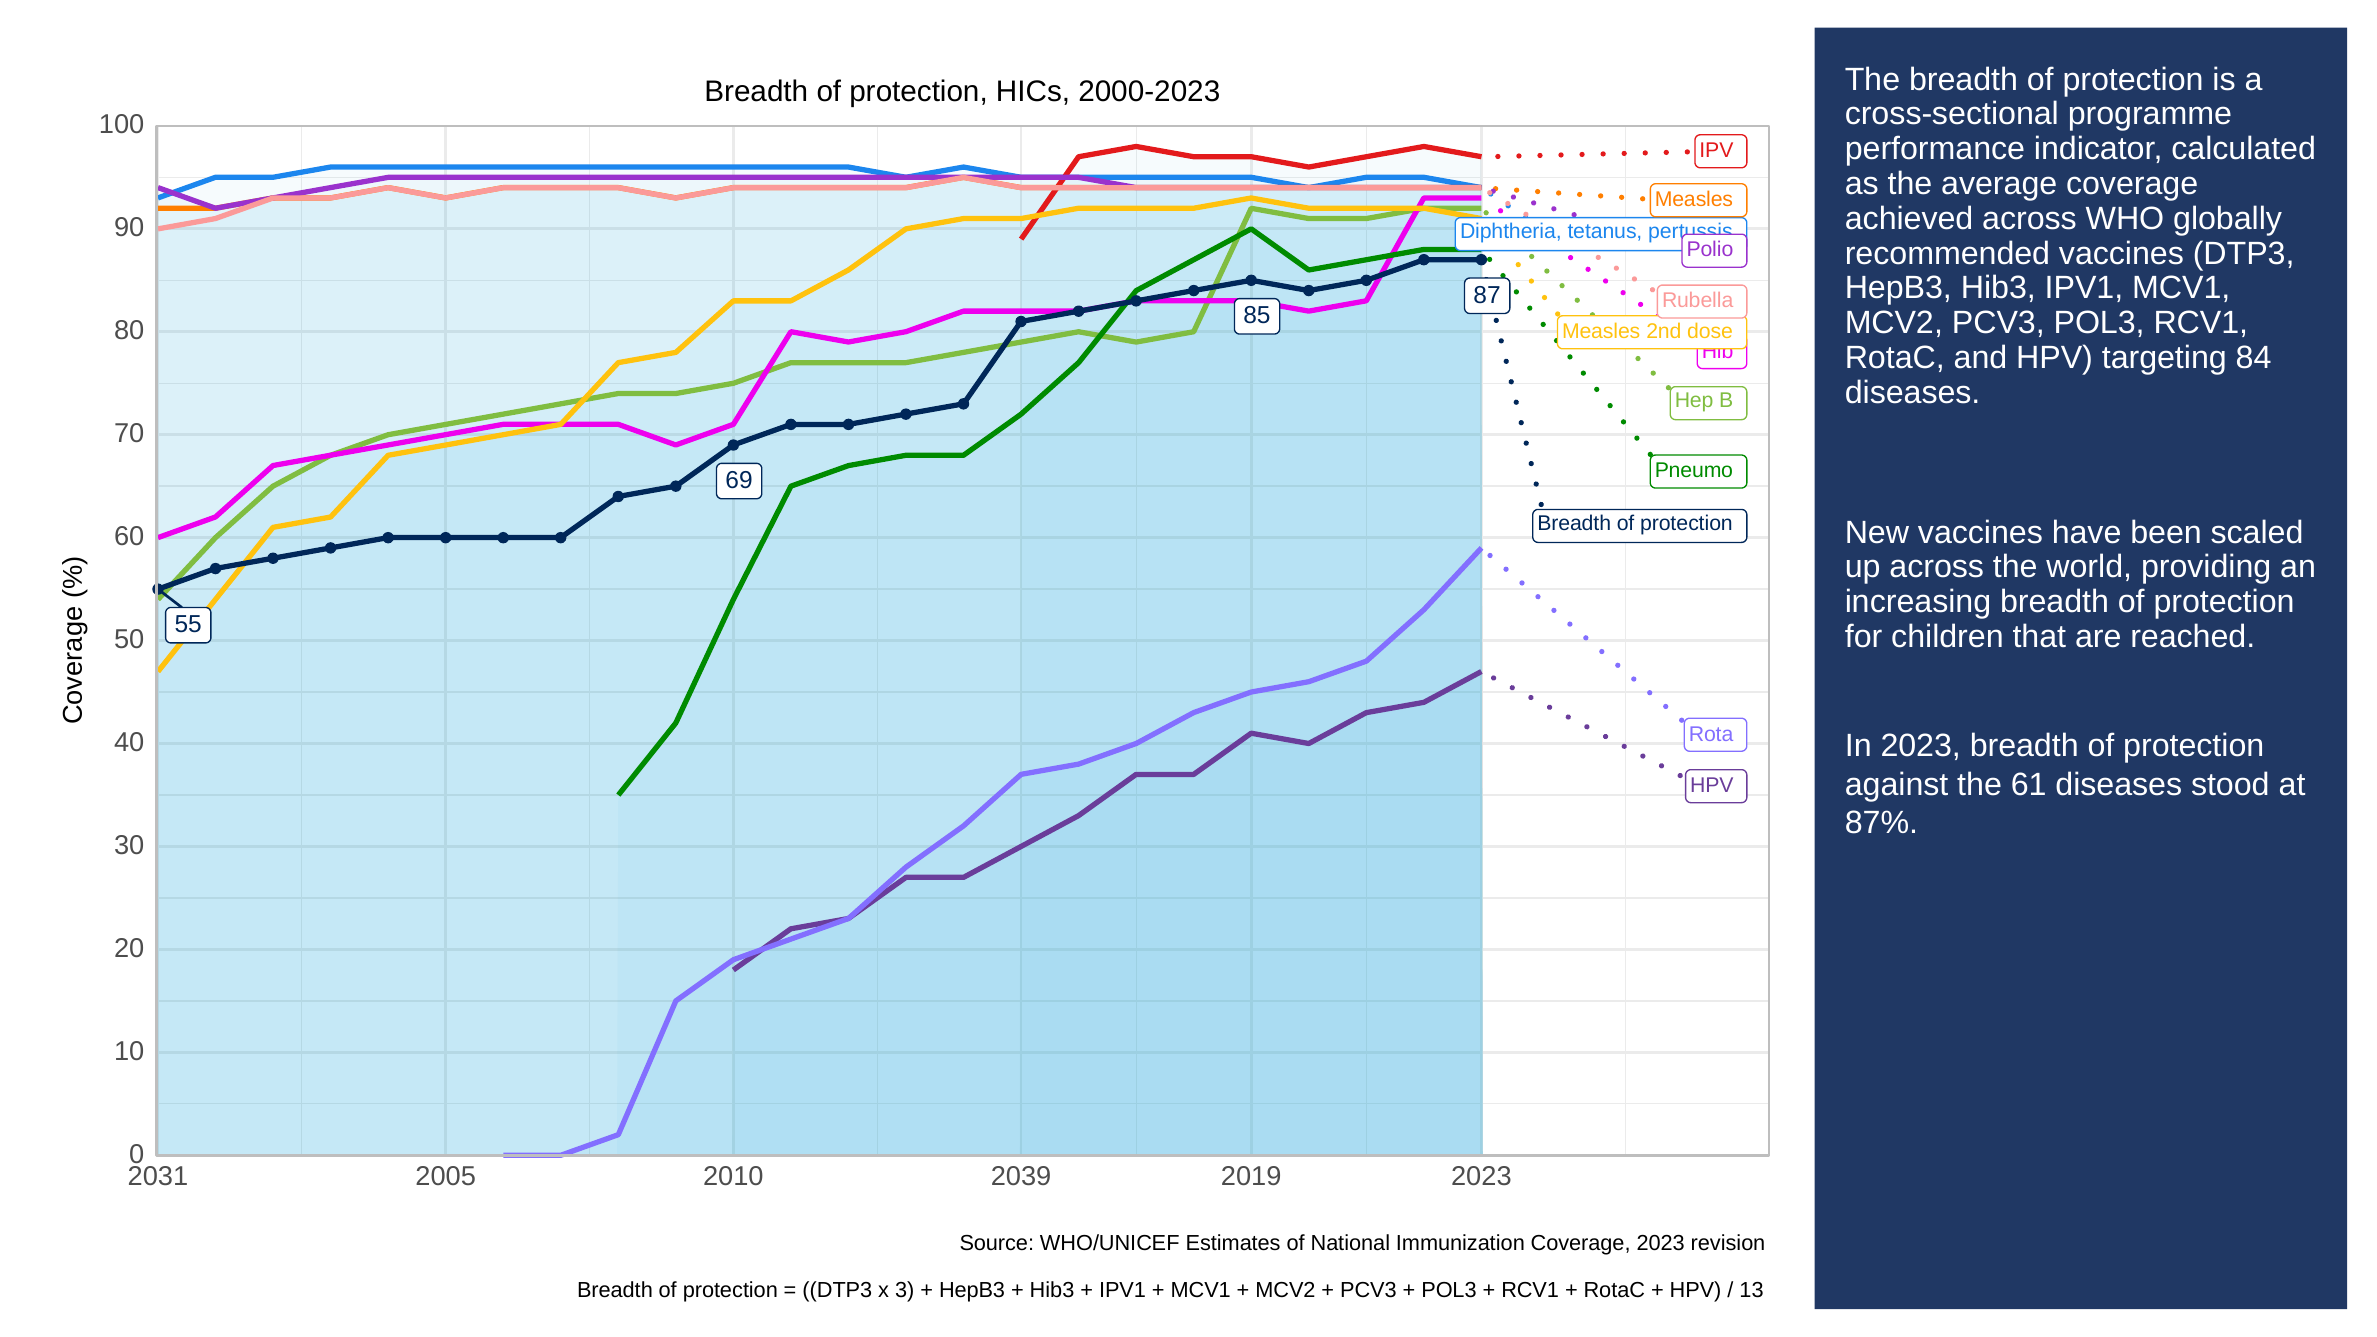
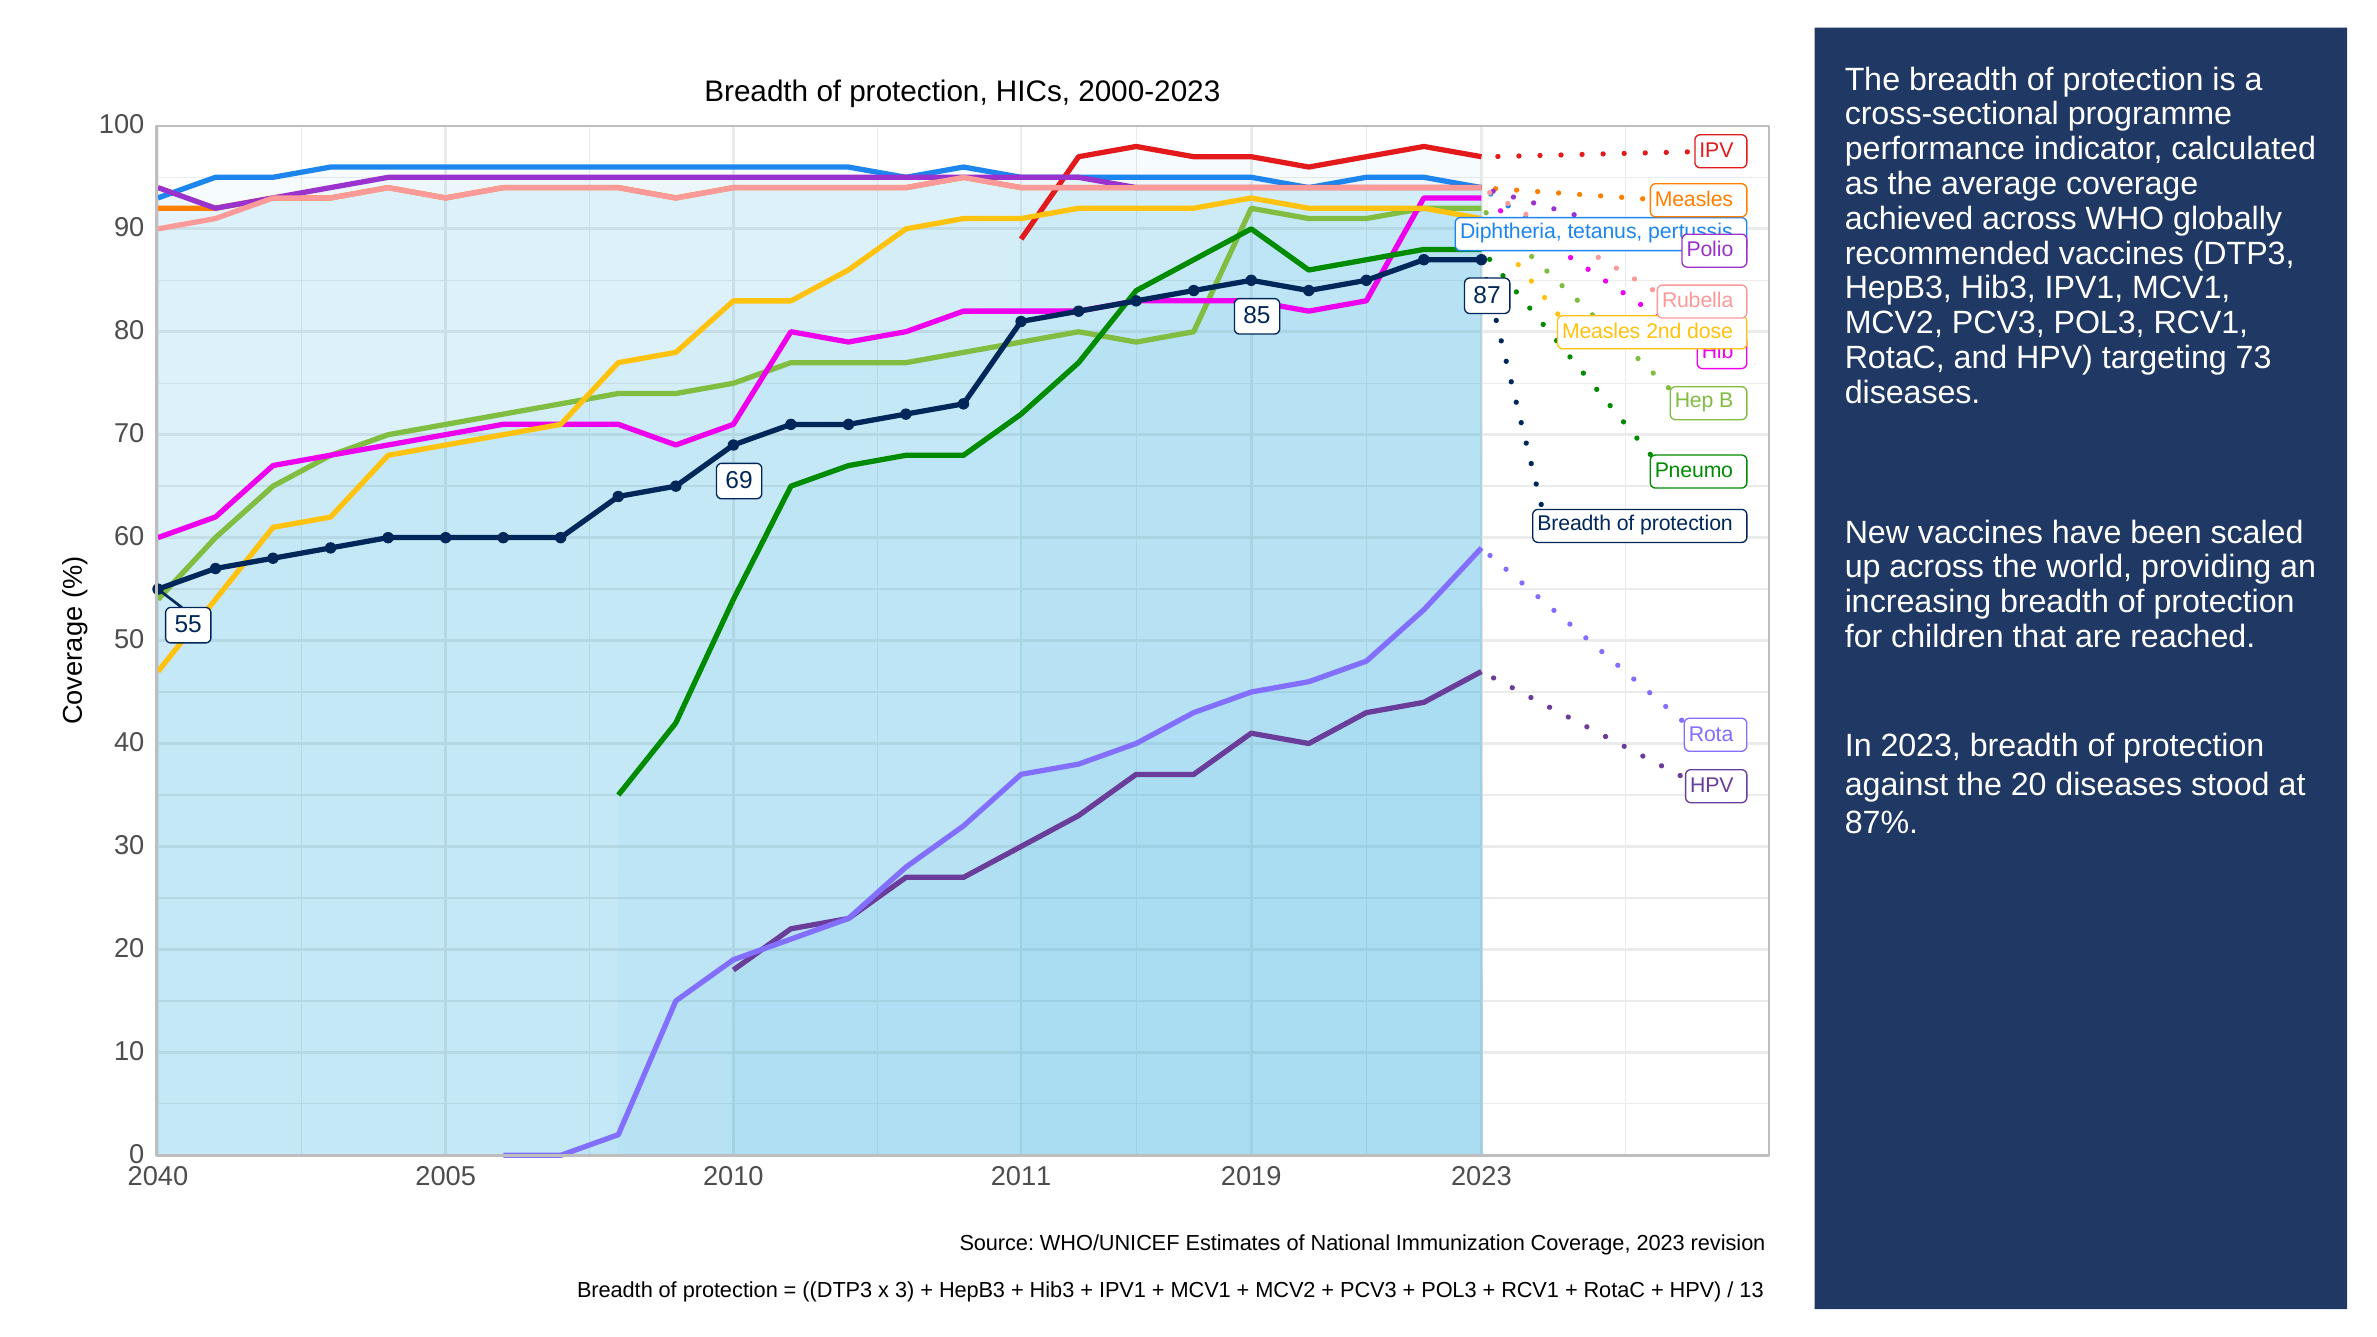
84: 84 -> 73 (2254, 358)
the 61: 61 -> 20 (2029, 785)
2031: 2031 -> 2040 (158, 1176)
2039: 2039 -> 2011 (1021, 1176)
